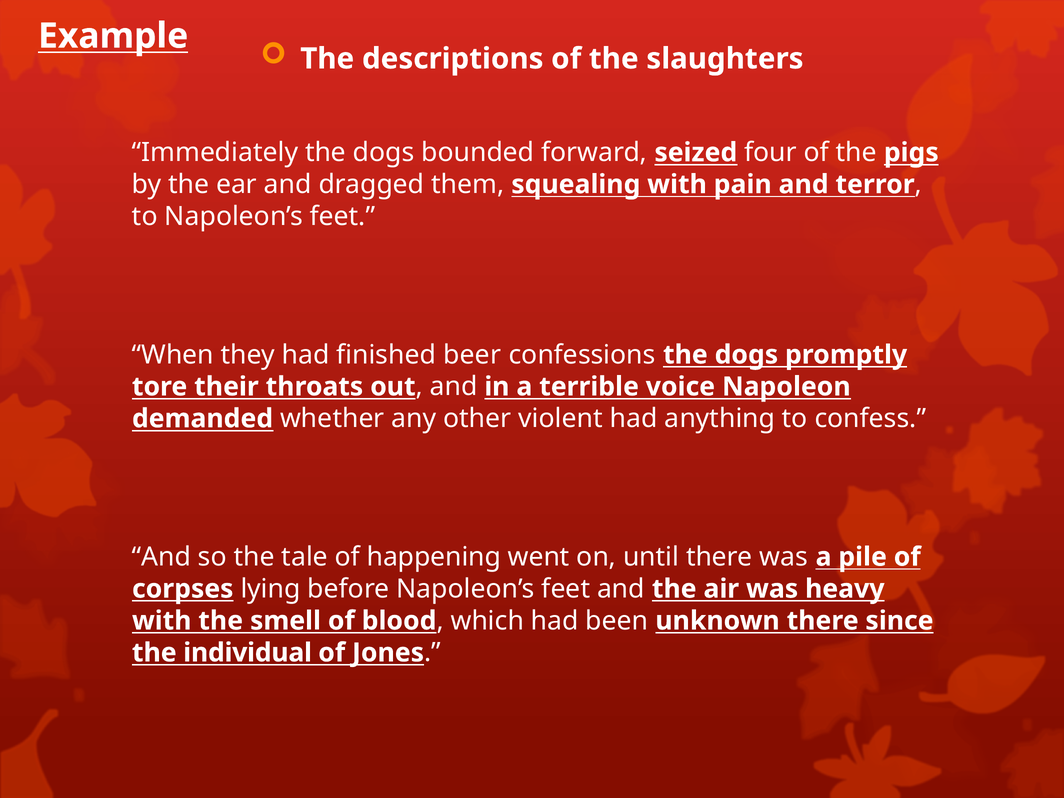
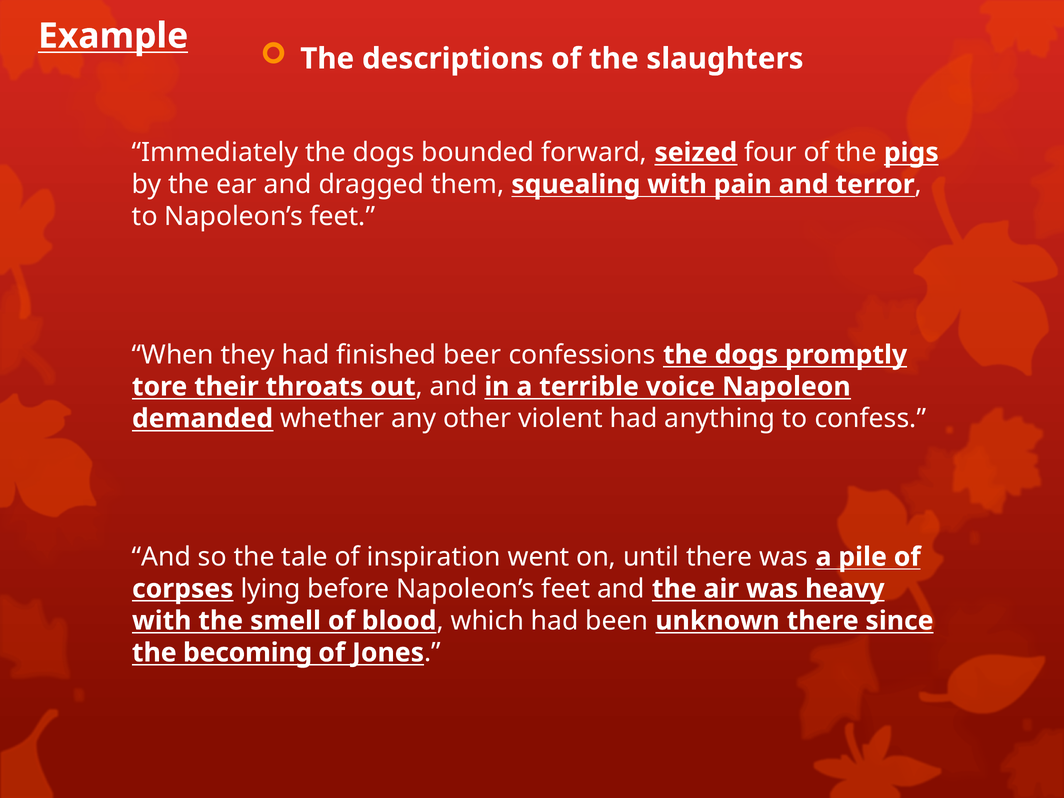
happening: happening -> inspiration (434, 557)
individual: individual -> becoming (248, 653)
